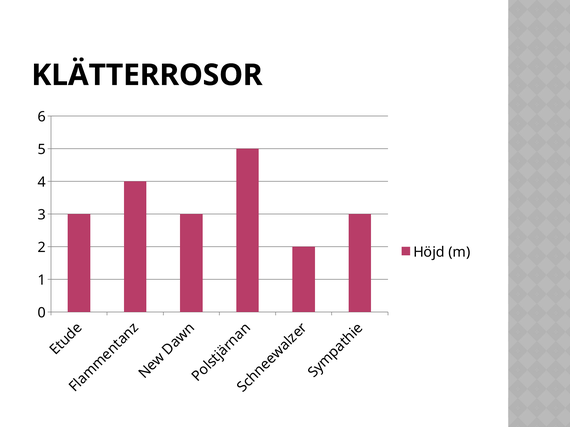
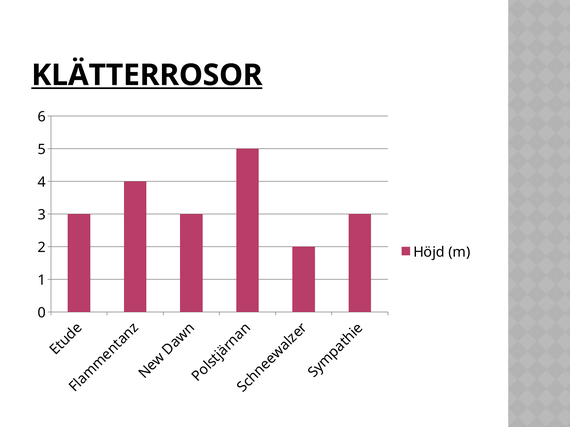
KLÄTTERROSOR underline: none -> present (147, 75)
